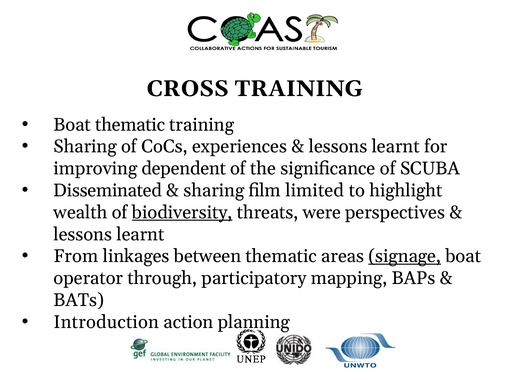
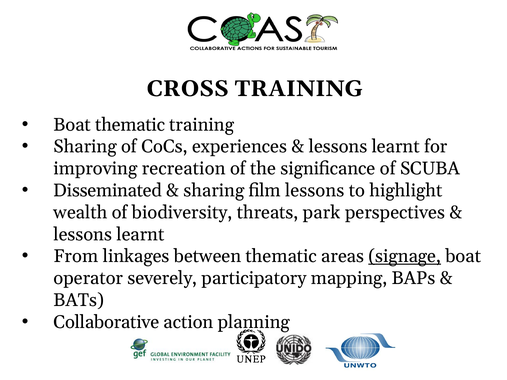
dependent: dependent -> recreation (184, 169)
film limited: limited -> lessons (315, 191)
biodiversity underline: present -> none (182, 213)
were: were -> park (322, 213)
through: through -> severely (162, 278)
Introduction: Introduction -> Collaborative (106, 322)
